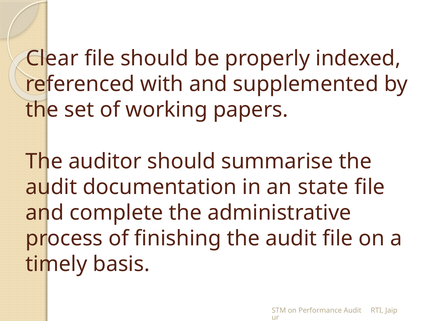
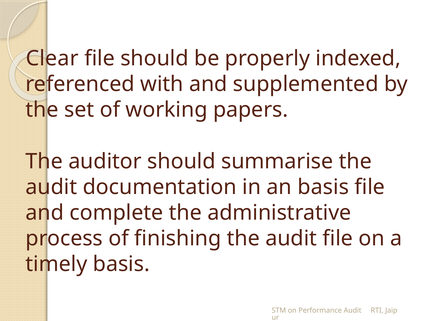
an state: state -> basis (323, 187)
